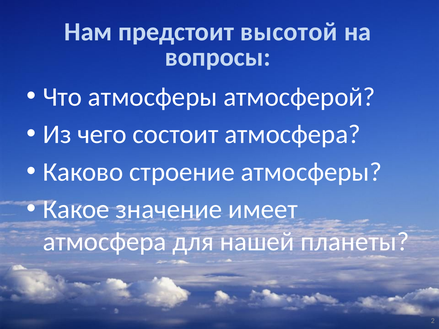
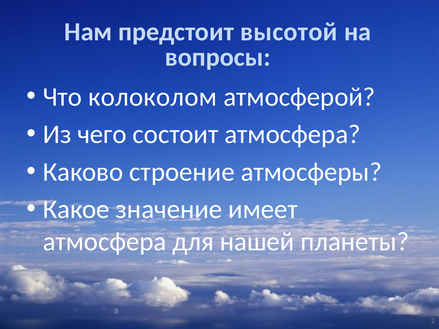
Что атмосферы: атмосферы -> колоколом (153, 97)
